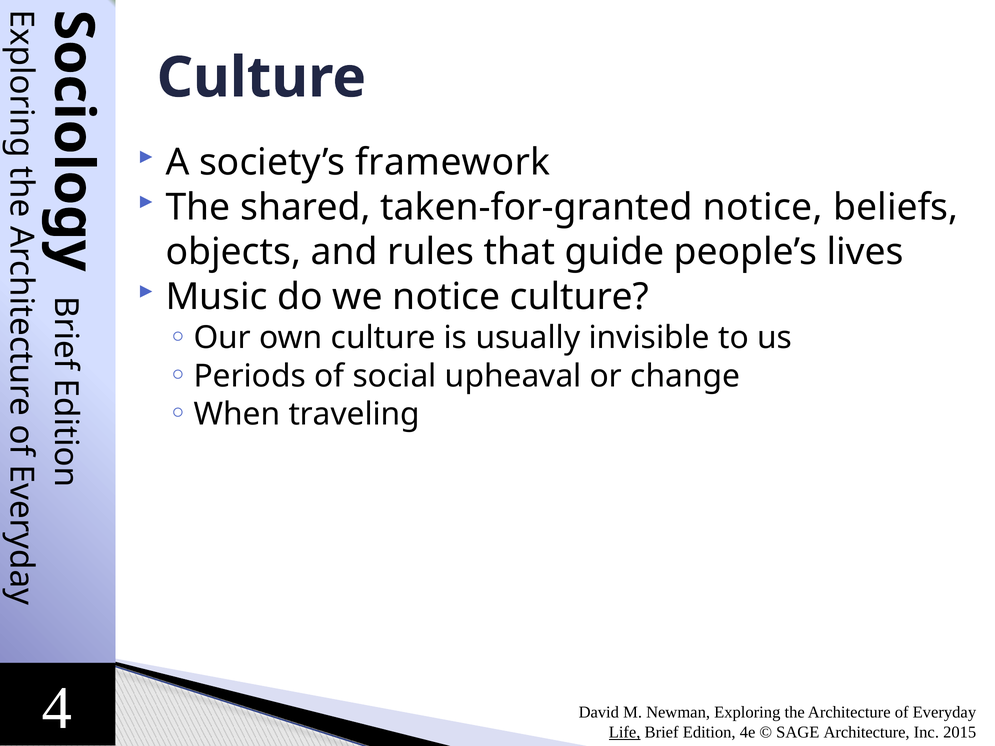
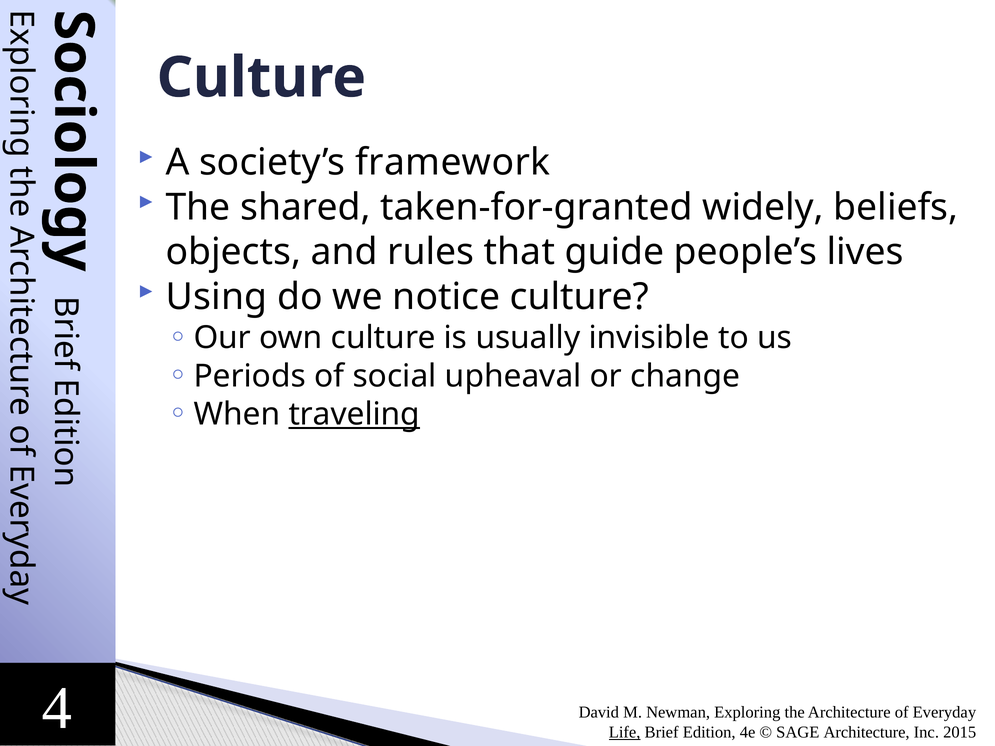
taken-for-granted notice: notice -> widely (763, 207)
Music: Music -> Using (216, 297)
traveling underline: none -> present (354, 414)
